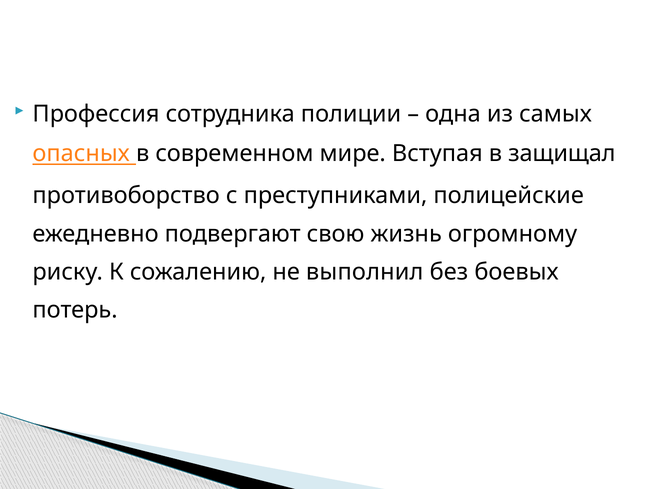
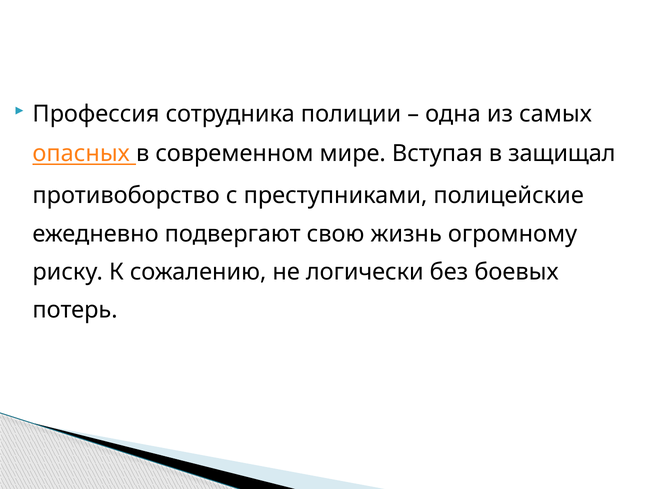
выполнил: выполнил -> логически (365, 272)
